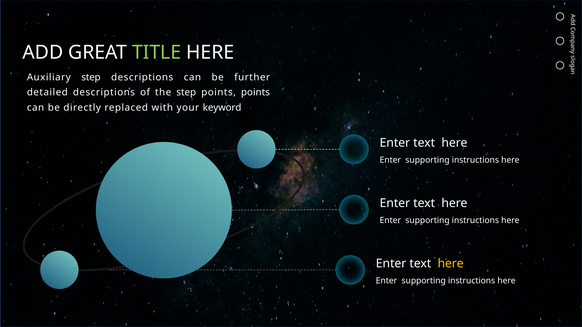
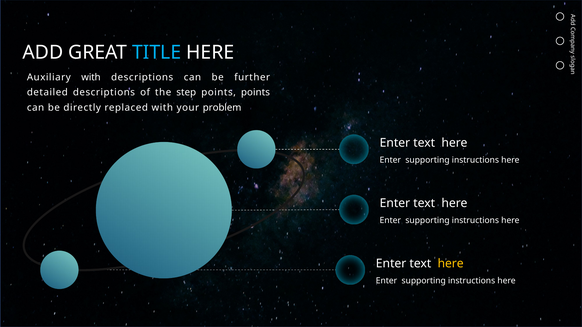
TITLE colour: light green -> light blue (157, 53)
Auxiliary step: step -> with (91, 77)
keyword: keyword -> problem (222, 108)
